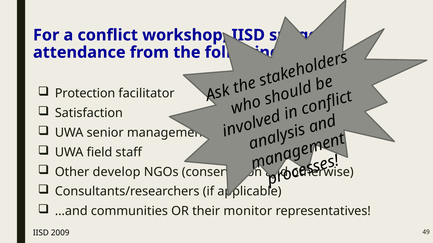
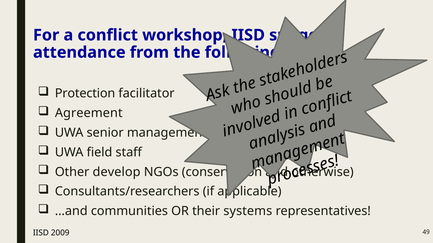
Satisfaction: Satisfaction -> Agreement (89, 113)
monitor: monitor -> systems (248, 212)
